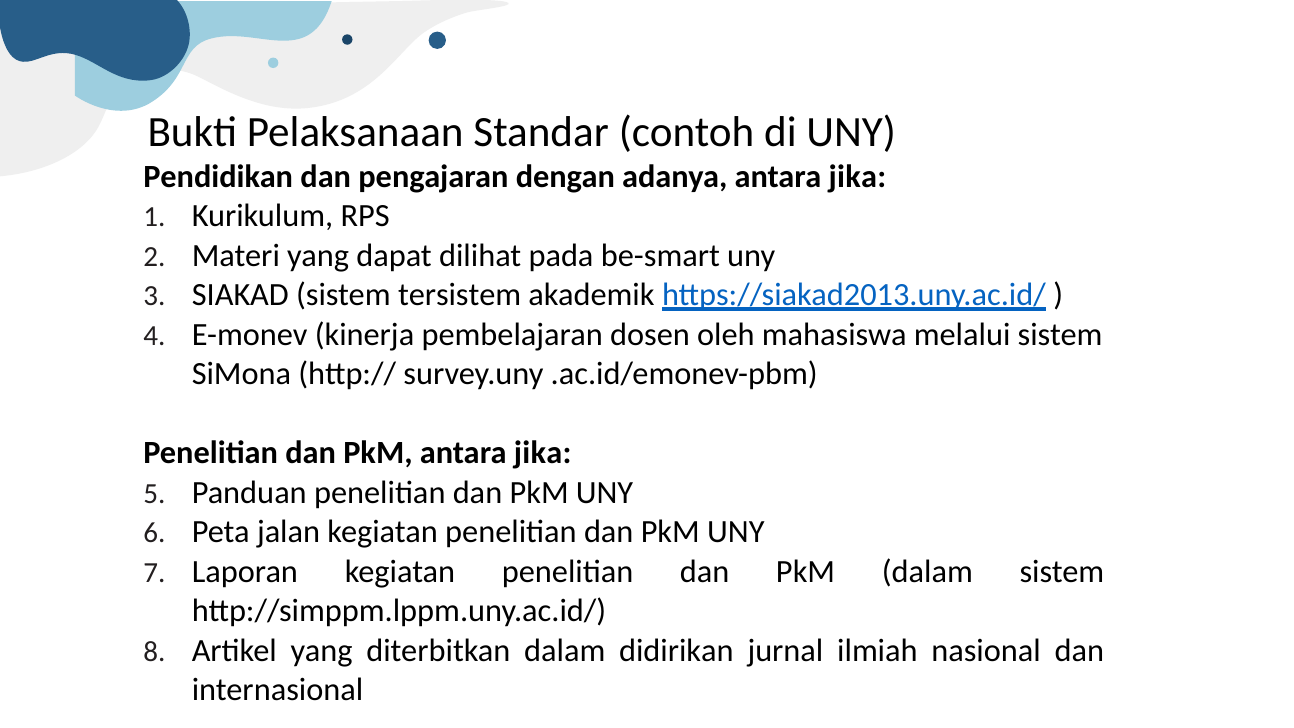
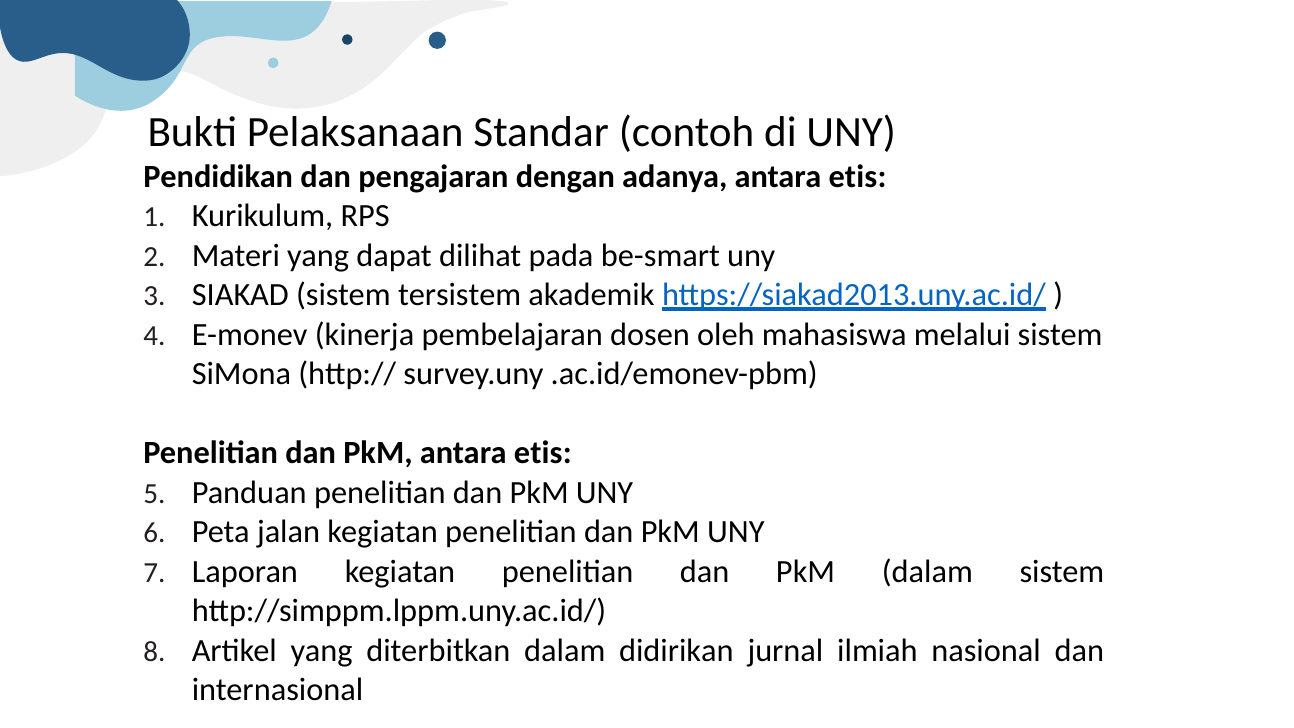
adanya antara jika: jika -> etis (857, 177)
PkM antara jika: jika -> etis (543, 453)
